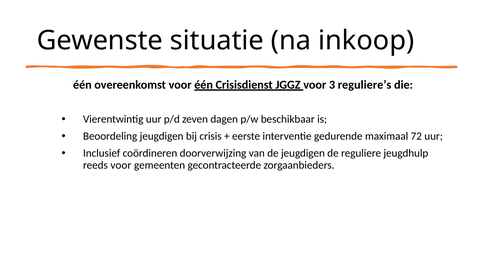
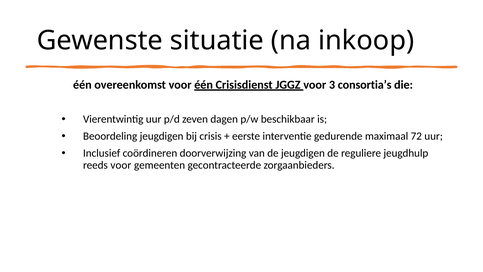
reguliere’s: reguliere’s -> consortia’s (365, 85)
